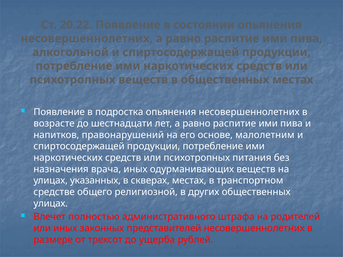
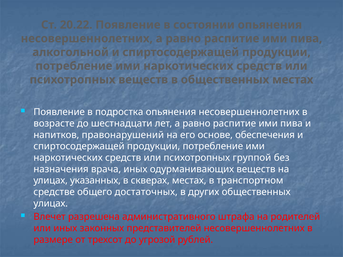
малолетним: малолетним -> обеспечения (265, 135)
питания: питания -> группой (252, 158)
религиозной: религиозной -> достаточных (146, 192)
полностью: полностью -> разрешена (94, 217)
ущерба: ущерба -> угрозой (157, 240)
